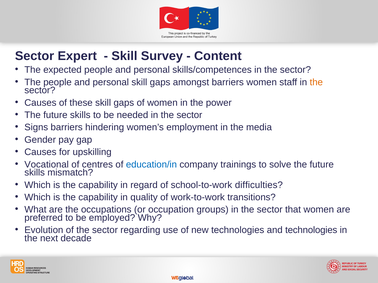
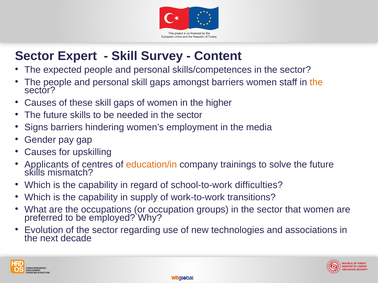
power: power -> higher (219, 103)
Vocational: Vocational -> Applicants (47, 165)
education/in colour: blue -> orange (151, 165)
quality: quality -> supply (144, 198)
and technologies: technologies -> associations (311, 230)
